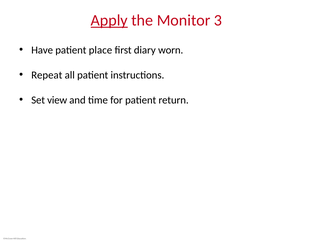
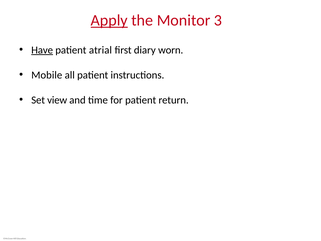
Have underline: none -> present (42, 50)
place: place -> atrial (100, 50)
Repeat: Repeat -> Mobile (47, 75)
